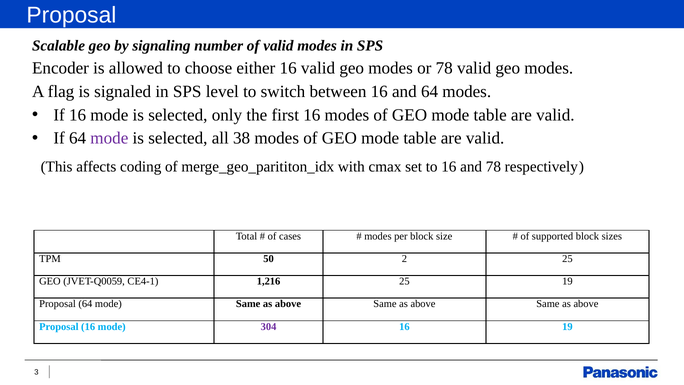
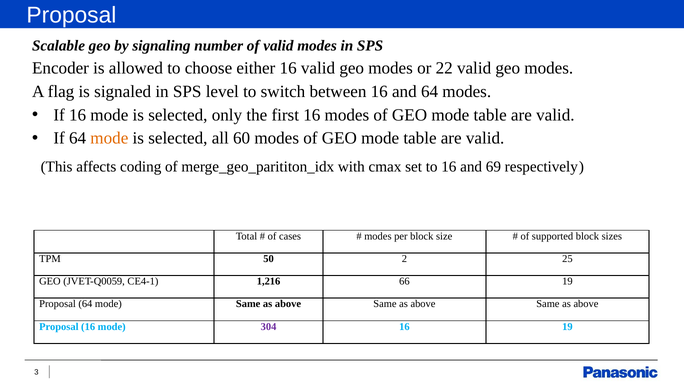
or 78: 78 -> 22 (444, 68)
mode colour: purple -> orange (109, 138)
38: 38 -> 60 (242, 138)
and 78: 78 -> 69 (493, 167)
1,216 25: 25 -> 66 (404, 281)
